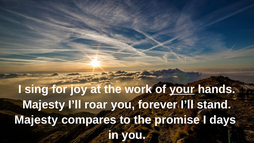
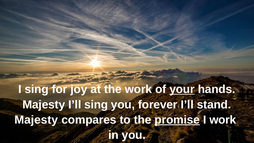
I’ll roar: roar -> sing (96, 104)
promise underline: none -> present (177, 120)
I days: days -> work (223, 120)
